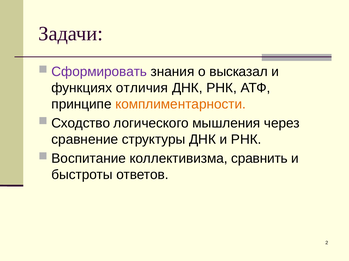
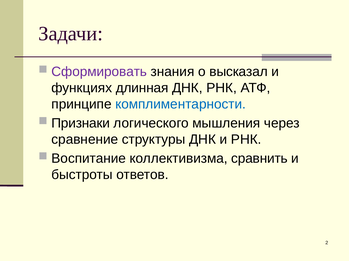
отличия: отличия -> длинная (142, 88)
комплиментарности colour: orange -> blue (181, 105)
Сходство: Сходство -> Признаки (81, 124)
